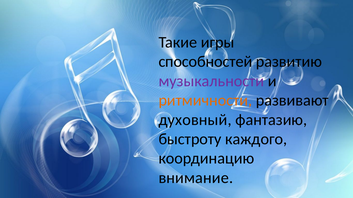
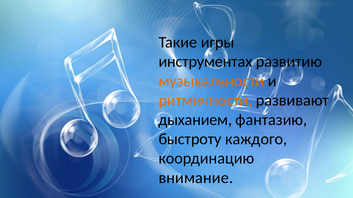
способностей: способностей -> инструментах (205, 62)
музыкальности colour: purple -> orange (211, 81)
духовный: духовный -> дыханием (195, 120)
